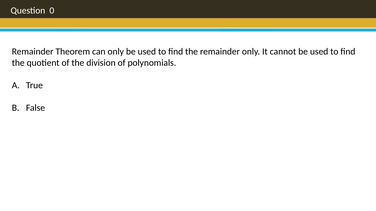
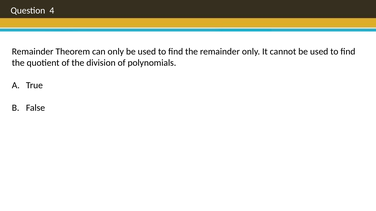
0: 0 -> 4 (52, 10)
